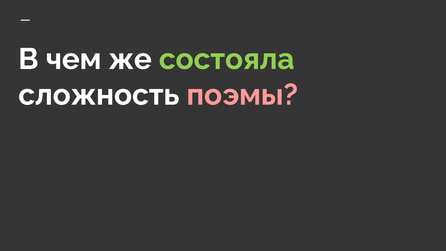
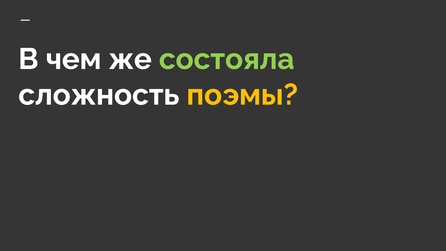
поэмы colour: pink -> yellow (242, 95)
